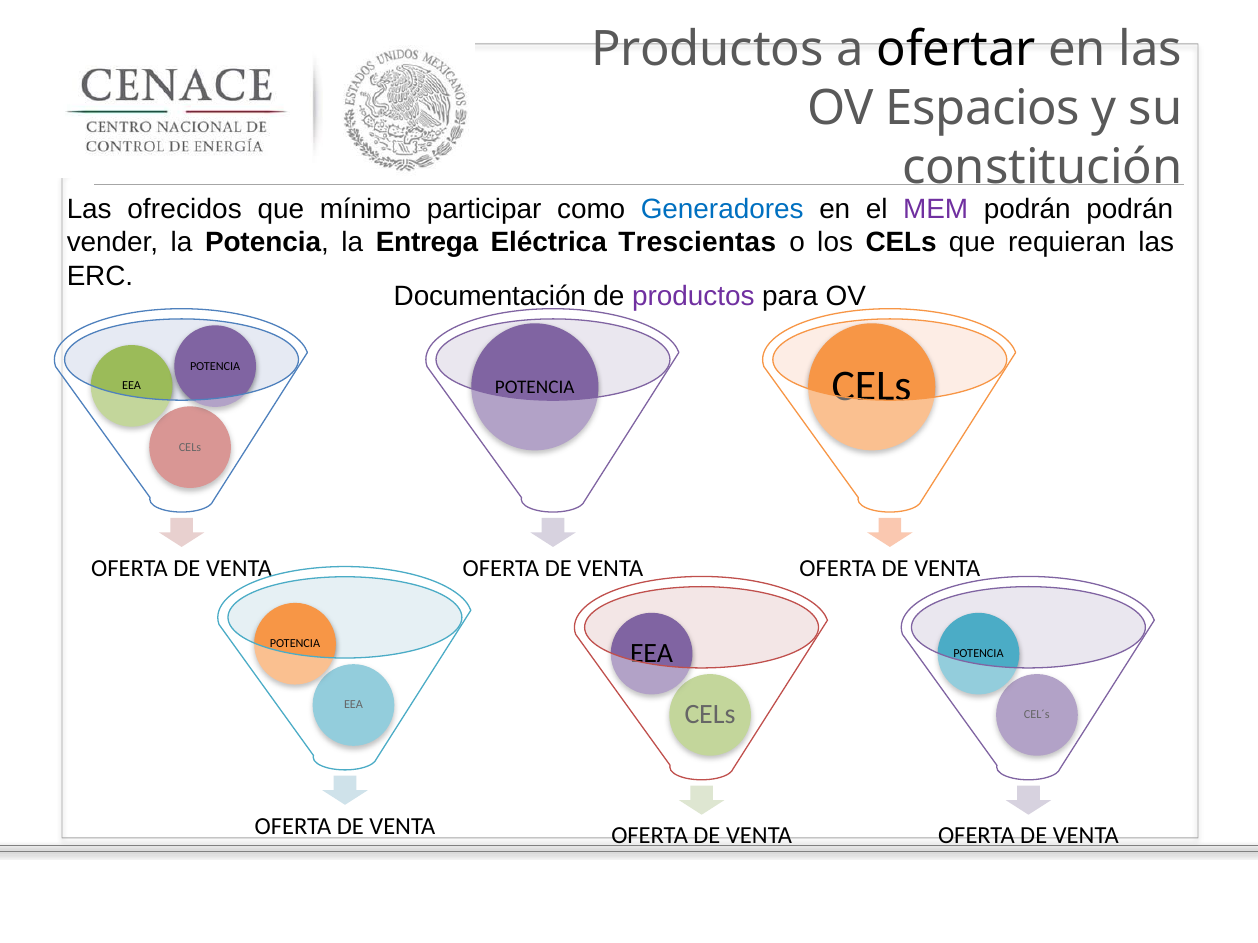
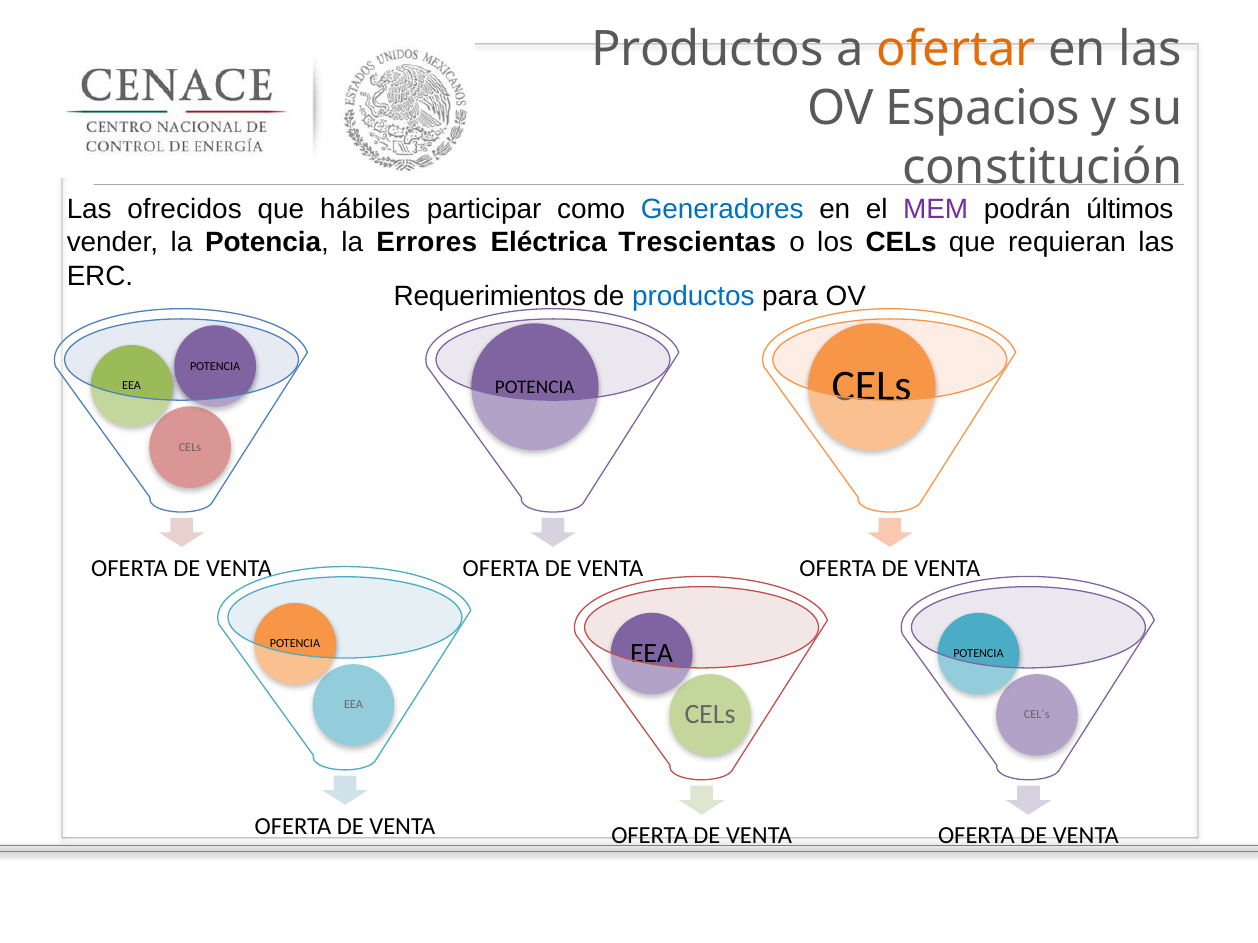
ofertar colour: black -> orange (956, 50)
mínimo: mínimo -> hábiles (365, 209)
podrán podrán: podrán -> últimos (1130, 209)
Entrega: Entrega -> Errores (427, 243)
Documentación: Documentación -> Requerimientos (490, 297)
productos colour: purple -> blue (693, 297)
